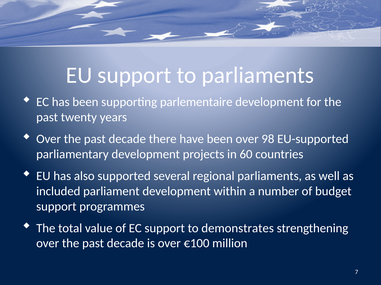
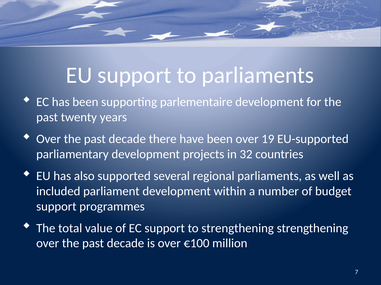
98: 98 -> 19 (268, 139)
60: 60 -> 32 (246, 155)
to demonstrates: demonstrates -> strengthening (238, 229)
